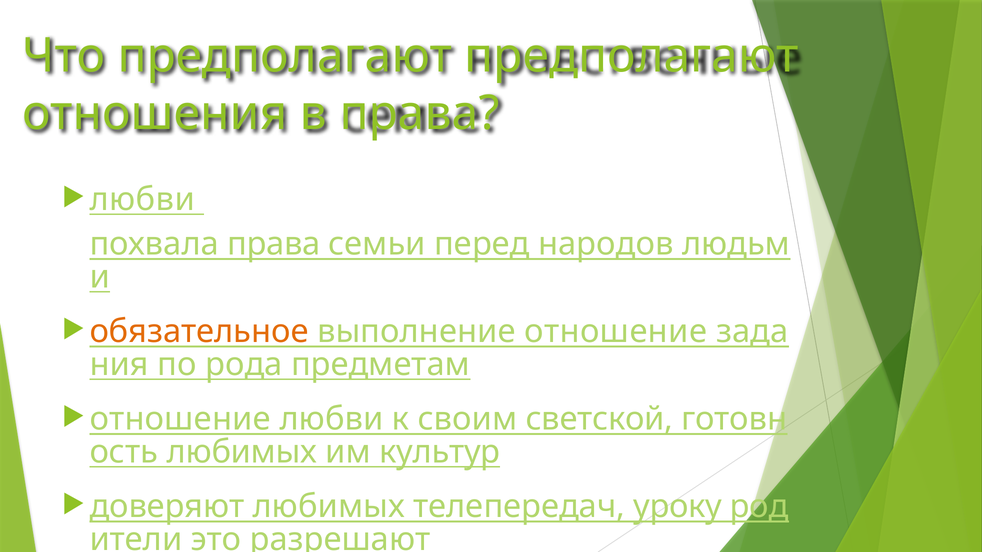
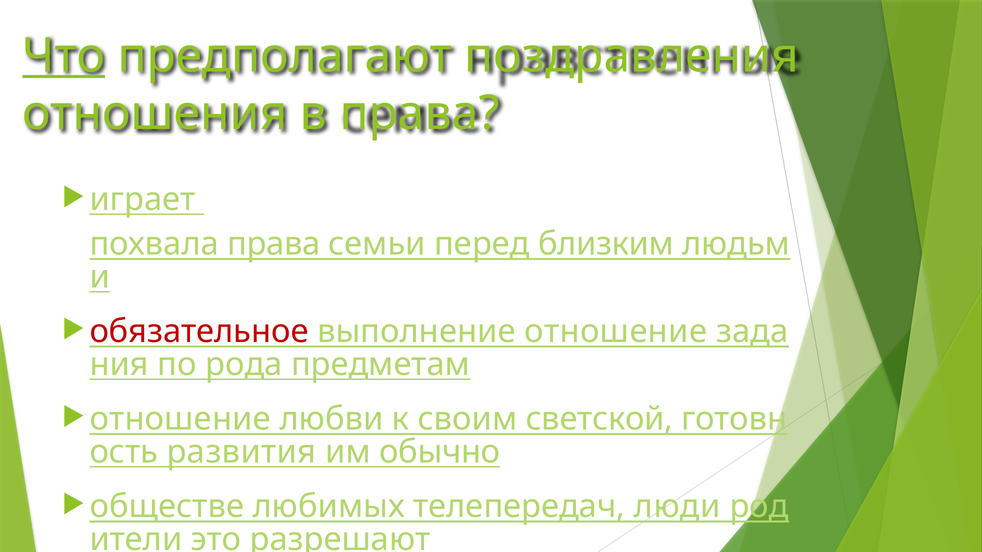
Что underline: none -> present (64, 56)
предполагают предполагают: предполагают -> поздравления (632, 56)
любви: любви -> играет (143, 200)
народов: народов -> близким (606, 244)
обязательное colour: orange -> red (199, 332)
любимых: любимых -> развития (242, 452)
культур: культур -> обычно (440, 452)
доверяют: доверяют -> обществе (167, 507)
уроку: уроку -> люди (677, 507)
